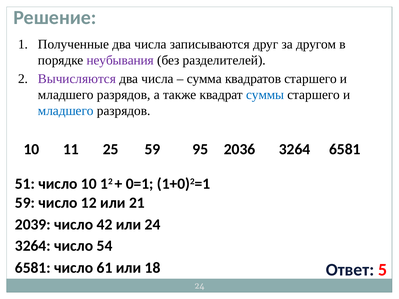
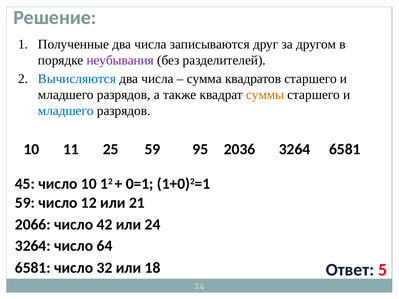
Вычисляются colour: purple -> blue (77, 79)
суммы colour: blue -> orange (265, 95)
51: 51 -> 45 (25, 184)
2039: 2039 -> 2066 (33, 225)
54: 54 -> 64 (105, 246)
61: 61 -> 32 (105, 268)
